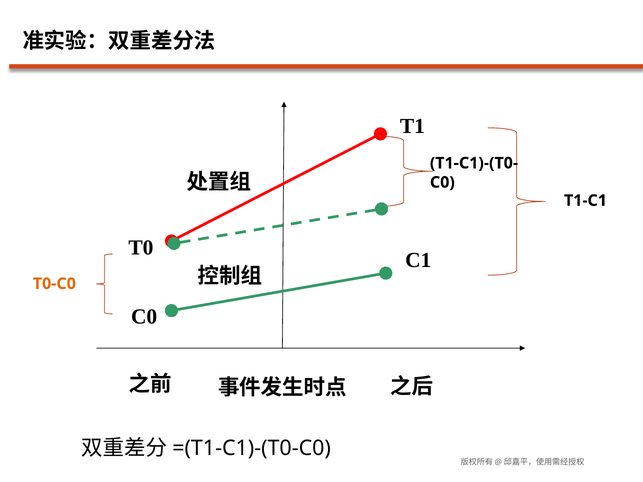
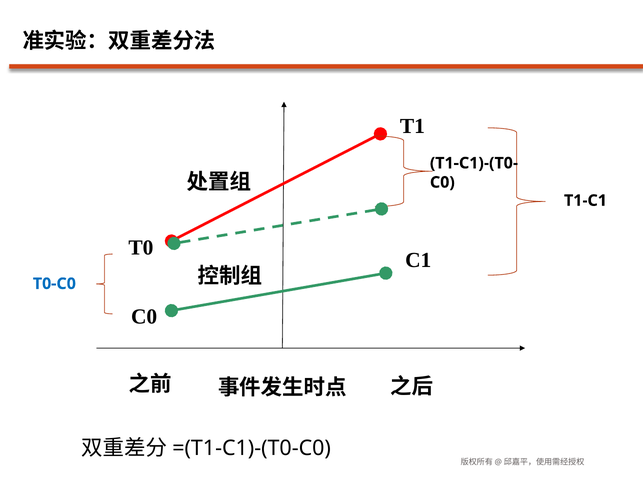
T0-C0 colour: orange -> blue (54, 284)
